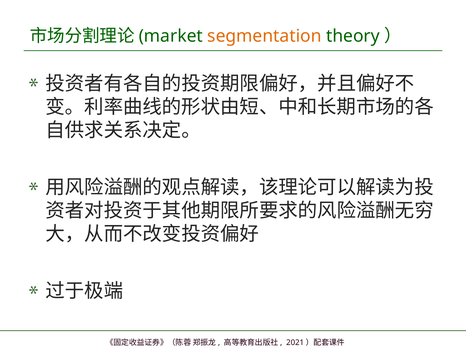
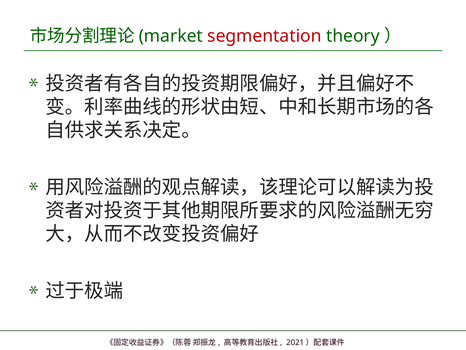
segmentation colour: orange -> red (264, 36)
